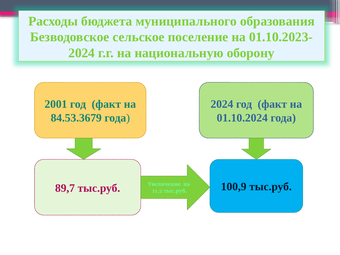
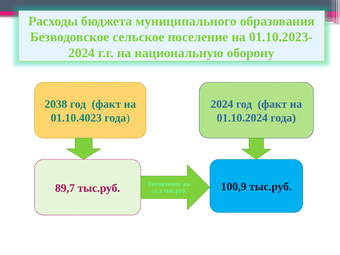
2001: 2001 -> 2038 (56, 104)
84.53.3679: 84.53.3679 -> 01.10.4023 (76, 118)
